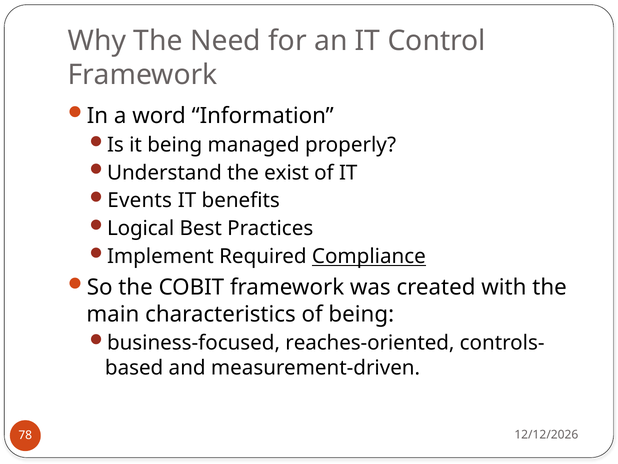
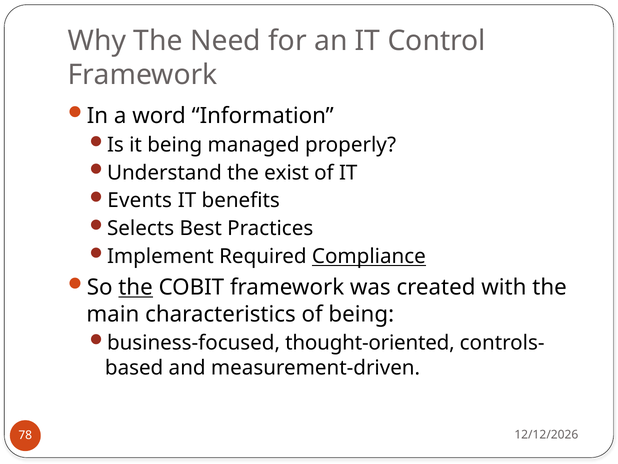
Logical: Logical -> Selects (141, 228)
the underline: none -> present (136, 287)
reaches-oriented: reaches-oriented -> thought-oriented (370, 343)
